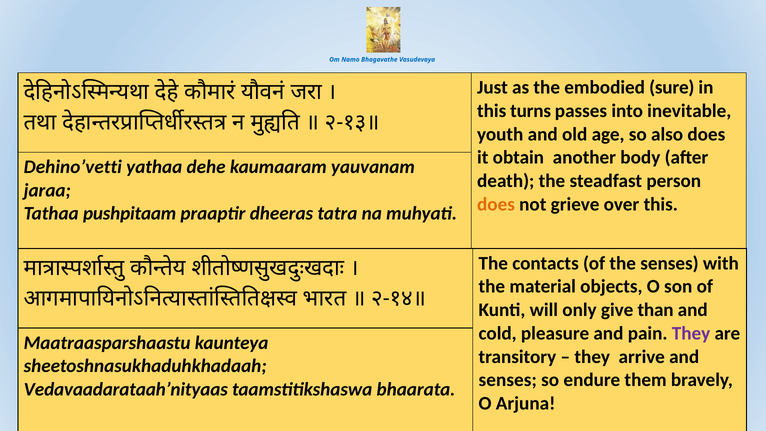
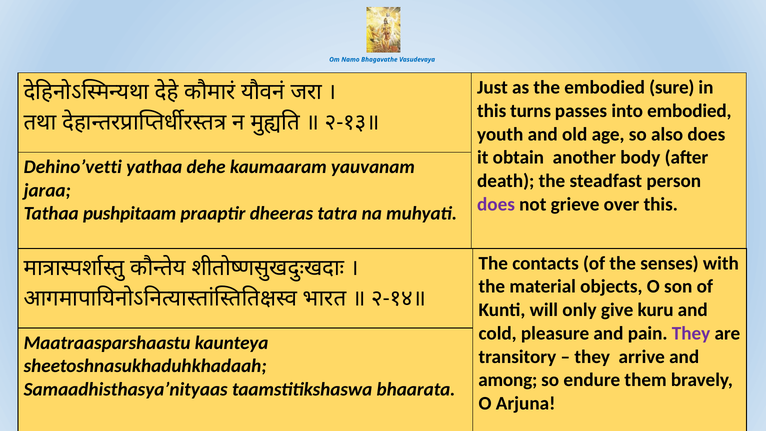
into inevitable: inevitable -> embodied (689, 111)
does colour: orange -> purple (496, 204)
than: than -> kuru (656, 310)
senses: senses -> among (508, 380)
Vedavaadarataah’nityaas: Vedavaadarataah’nityaas -> Samaadhisthasya’nityaas (126, 389)
